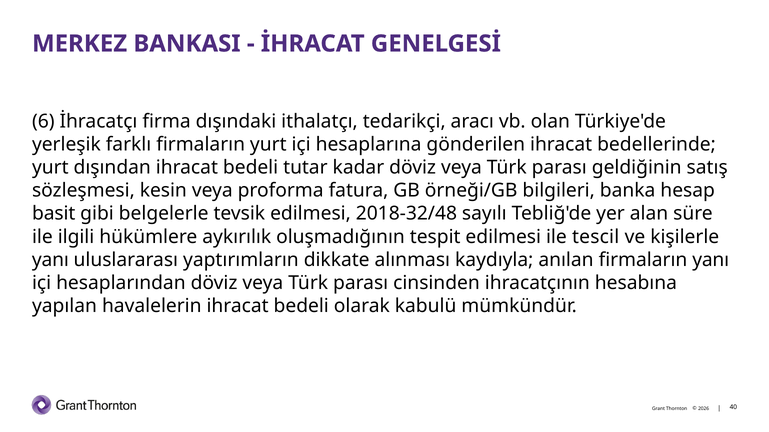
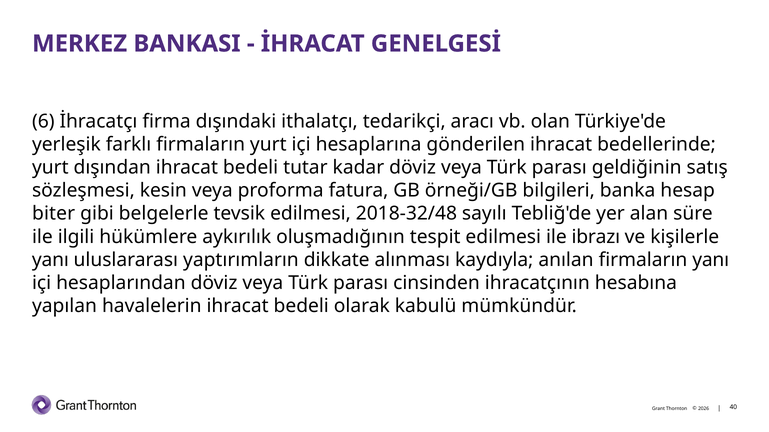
basit: basit -> biter (54, 214)
tescil: tescil -> ibrazı (596, 237)
